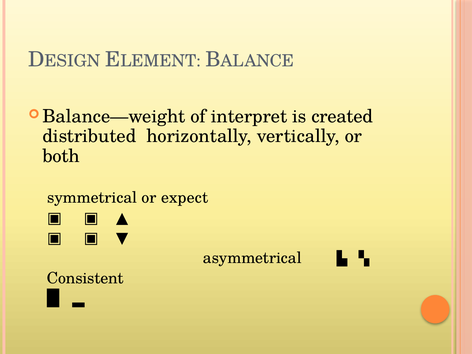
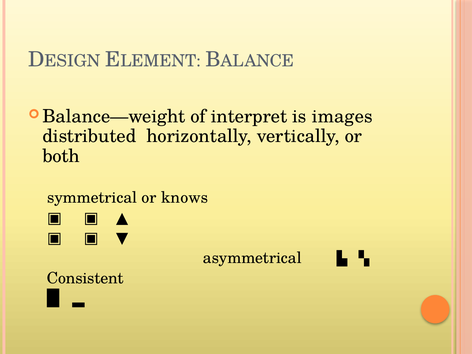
created: created -> images (342, 116)
expect: expect -> knows (185, 198)
